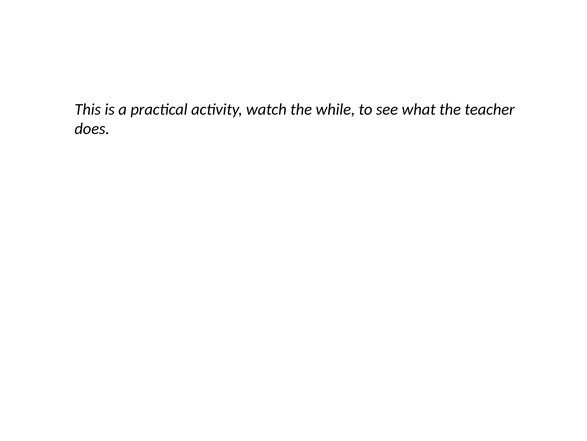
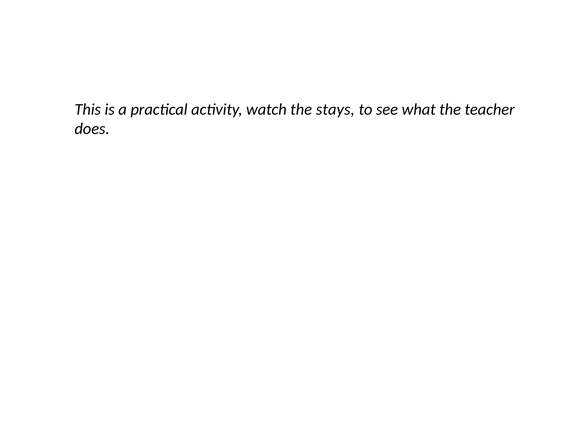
while: while -> stays (335, 109)
